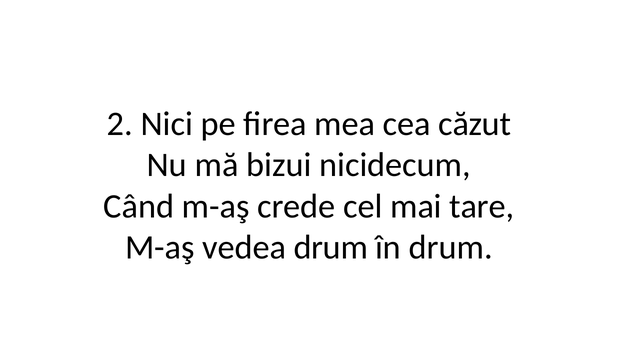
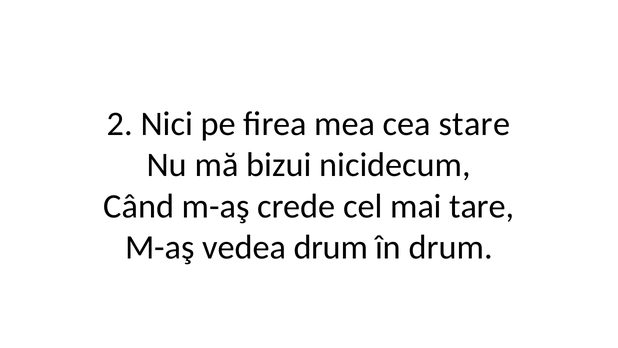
căzut: căzut -> stare (474, 124)
